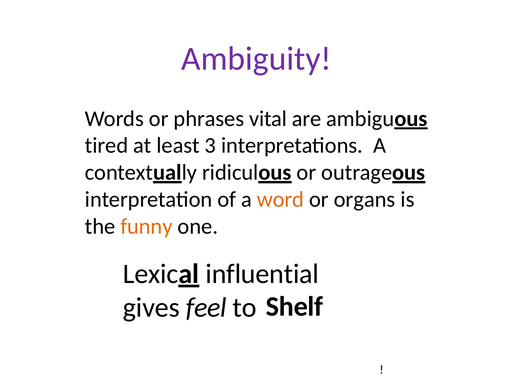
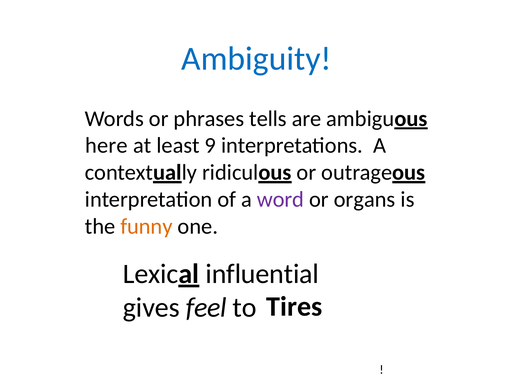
Ambiguity colour: purple -> blue (256, 59)
vital: vital -> tells (268, 119)
tired: tired -> here (106, 145)
3: 3 -> 9 (210, 145)
word colour: orange -> purple (281, 199)
Shelf: Shelf -> Tires (294, 306)
